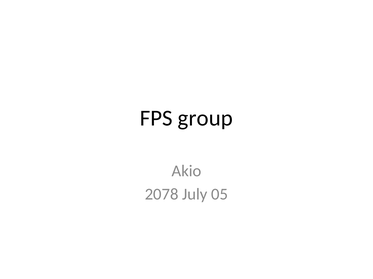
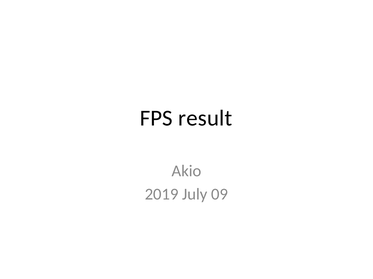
group: group -> result (205, 118)
2078: 2078 -> 2019 (162, 195)
05: 05 -> 09 (220, 195)
